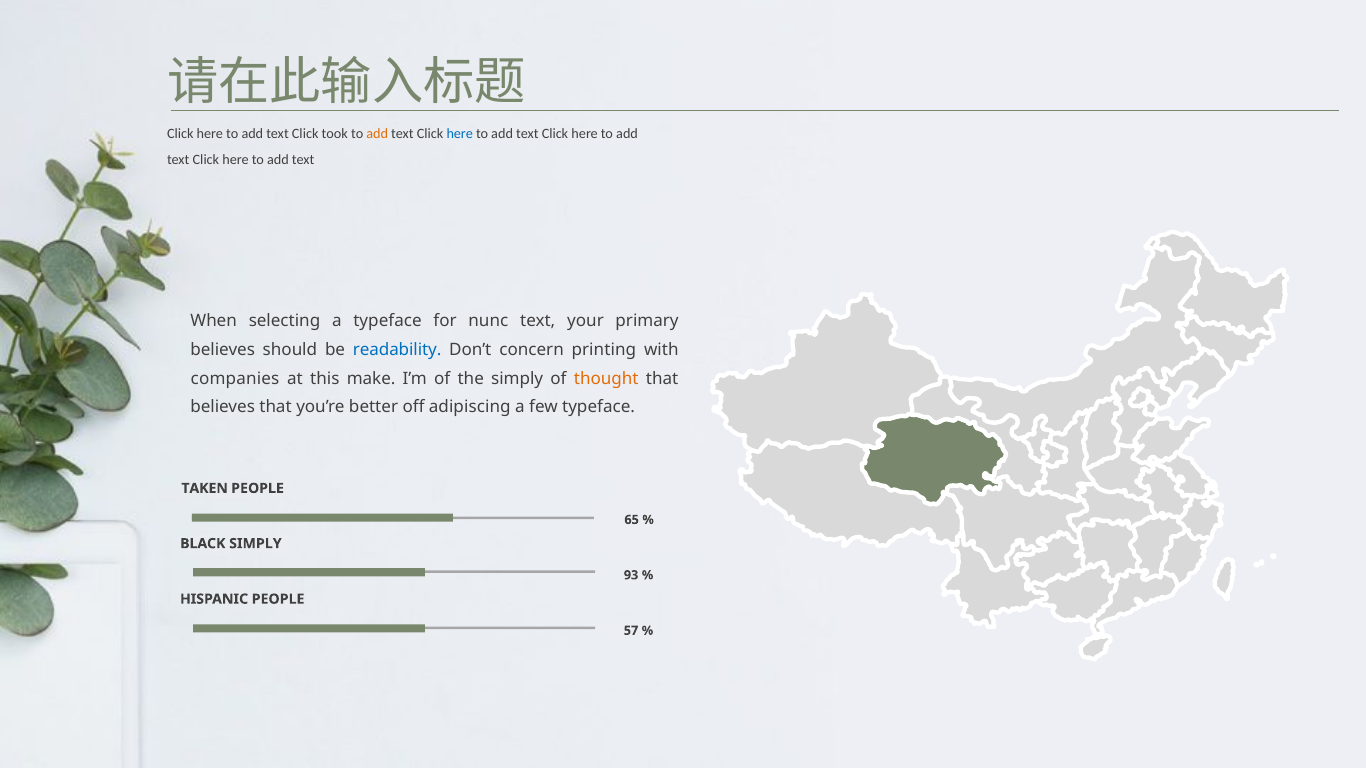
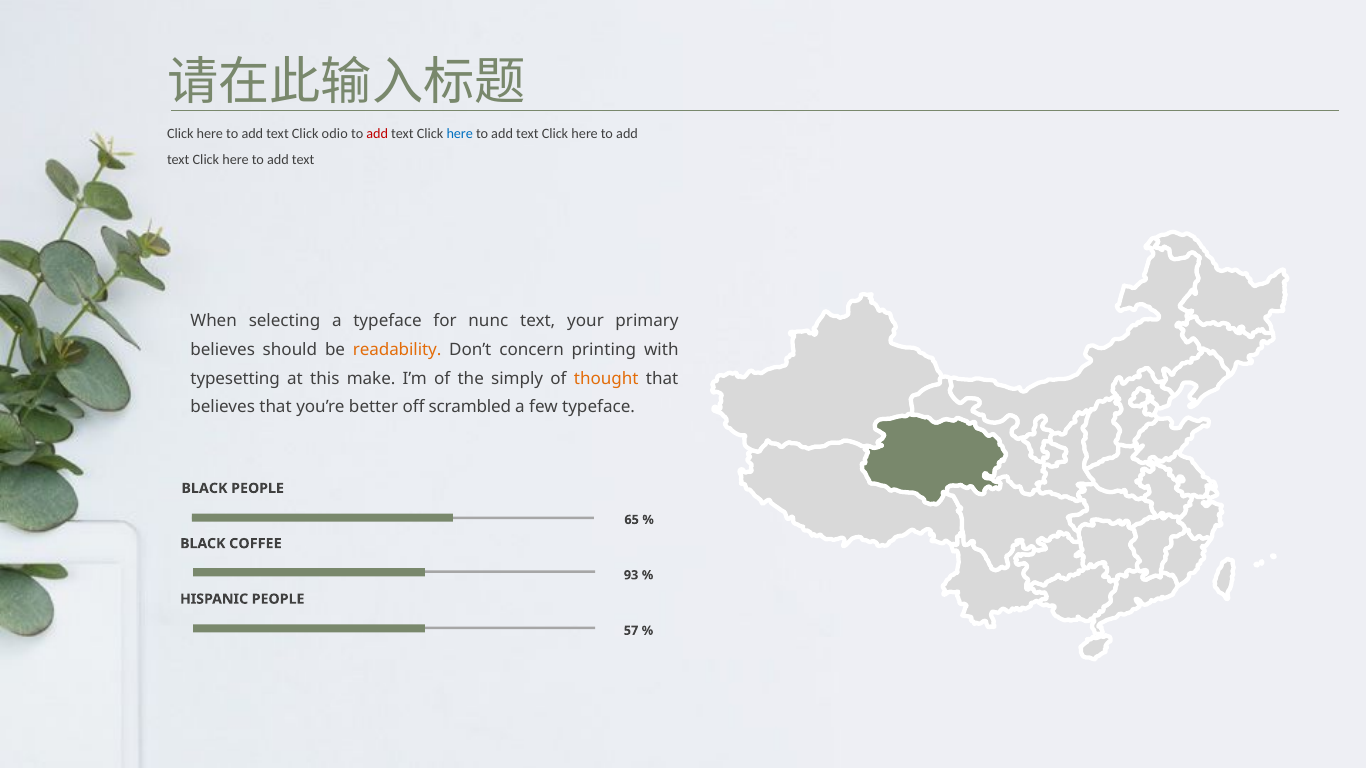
took: took -> odio (335, 134)
add colour: orange -> red (377, 134)
readability colour: blue -> orange (397, 350)
companies: companies -> typesetting (235, 379)
adipiscing: adipiscing -> scrambled (470, 407)
TAKEN: TAKEN -> BLACK (204, 489)
BLACK SIMPLY: SIMPLY -> COFFEE (255, 544)
